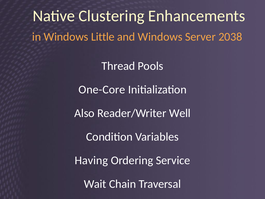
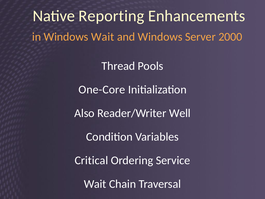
Clustering: Clustering -> Reporting (111, 16)
Windows Little: Little -> Wait (103, 37)
2038: 2038 -> 2000 (230, 37)
Having: Having -> Critical (91, 160)
